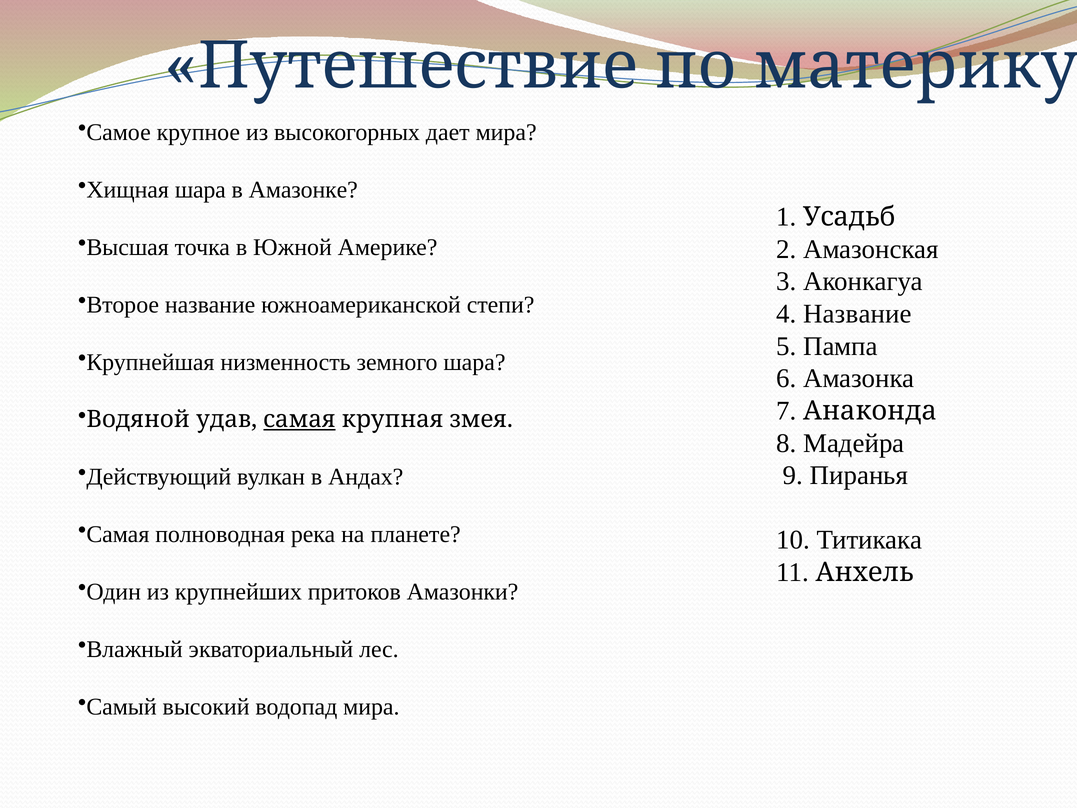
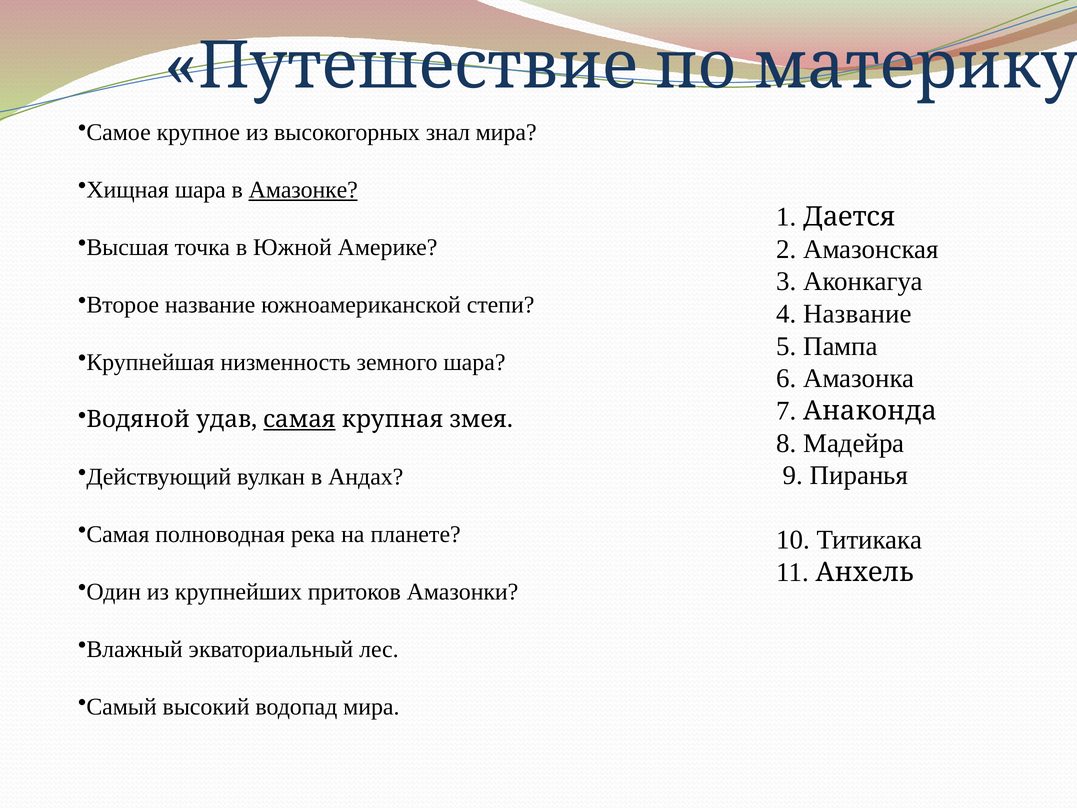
дает: дает -> знал (448, 132)
Амазонке underline: none -> present (303, 190)
Усадьб: Усадьб -> Дается (849, 217)
